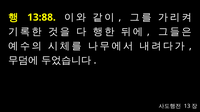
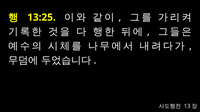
13:88: 13:88 -> 13:25 (41, 17)
